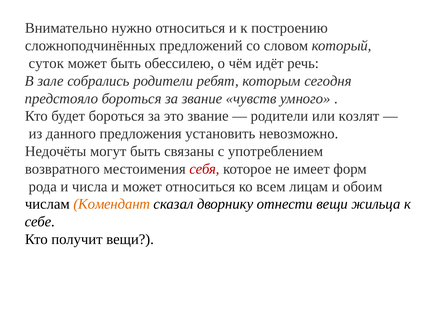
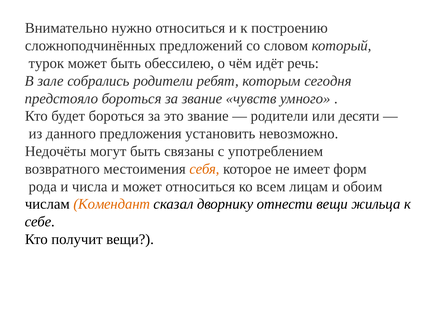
суток: суток -> турок (46, 63)
козлят: козлят -> десяти (359, 116)
себя colour: red -> orange (205, 169)
